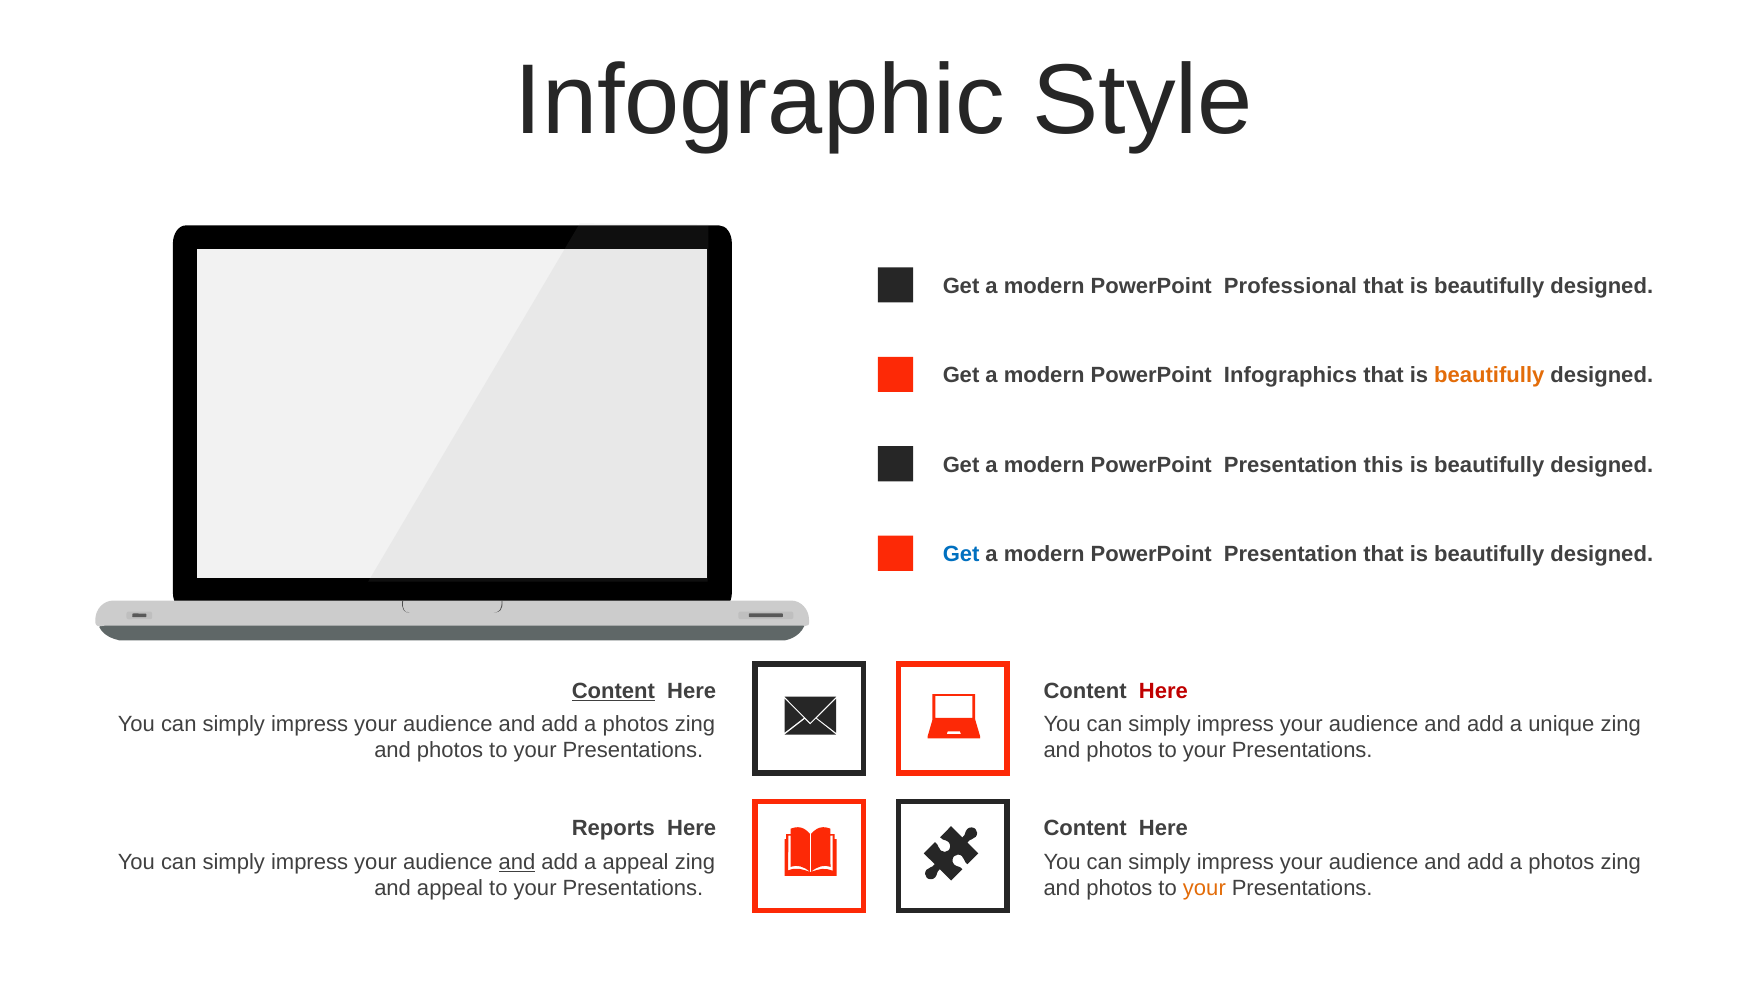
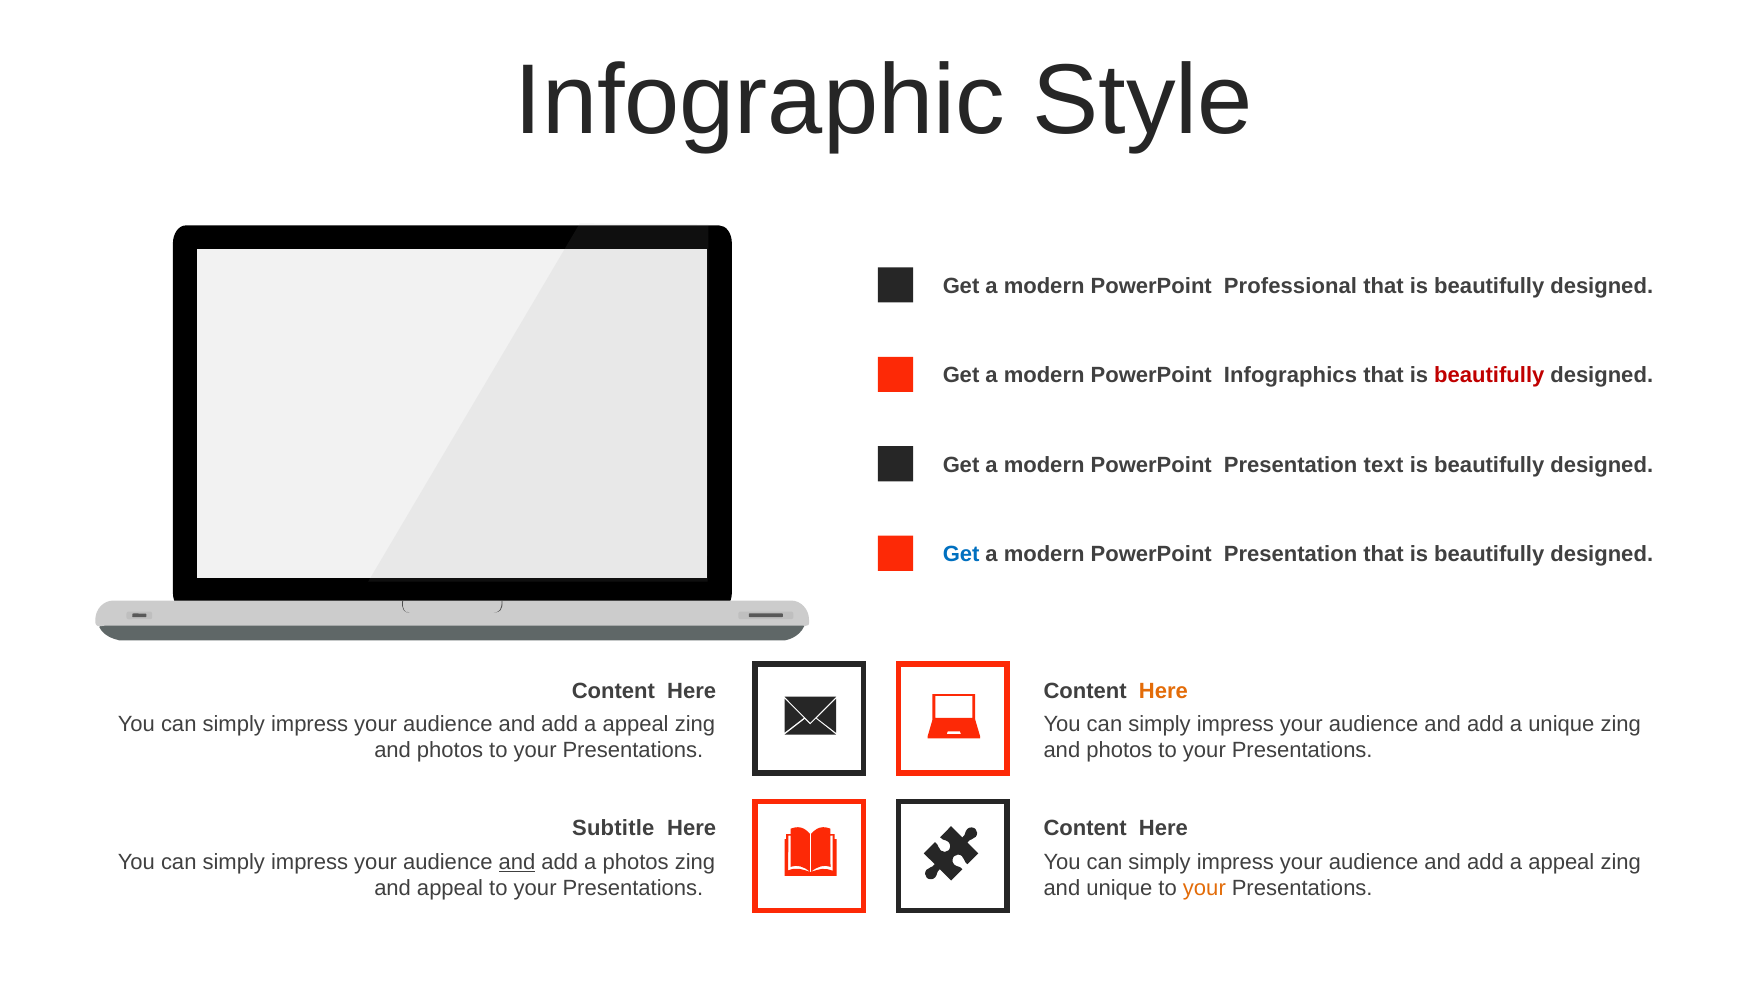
beautifully colour: orange -> red (1489, 376)
this: this -> text (1383, 465)
Content underline: present -> none (613, 691)
Here colour: red -> orange (1163, 691)
photos: photos -> appeal (636, 724)
Reports: Reports -> Subtitle (613, 829)
a appeal: appeal -> photos (636, 862)
photos: photos -> appeal (1561, 862)
photos: photos -> unique (1119, 888)
